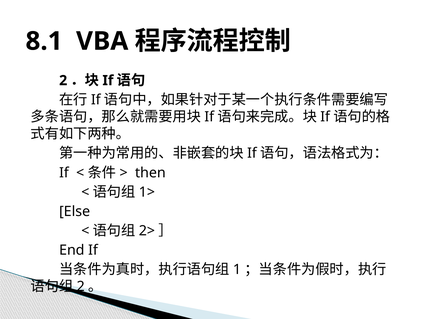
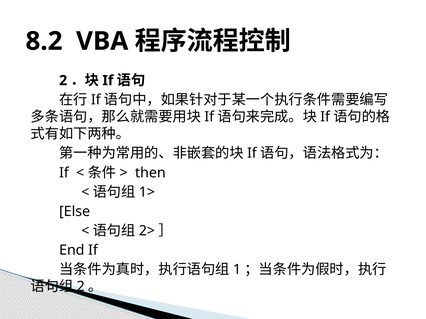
8.1: 8.1 -> 8.2 (44, 41)
